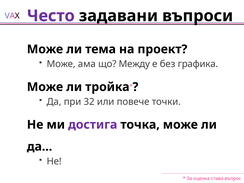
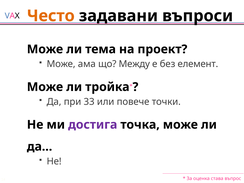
Често colour: purple -> orange (51, 16)
графика: графика -> елемент (198, 64)
32: 32 -> 33 (89, 102)
